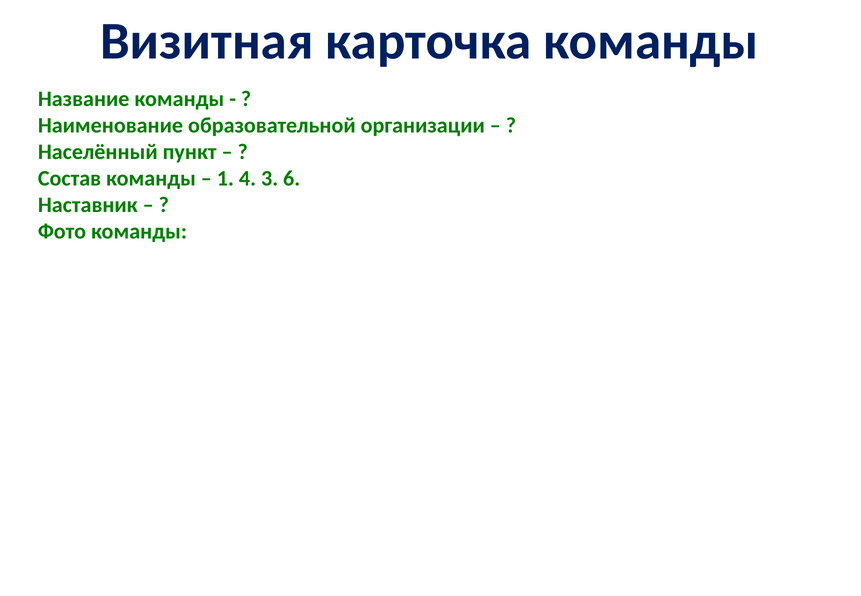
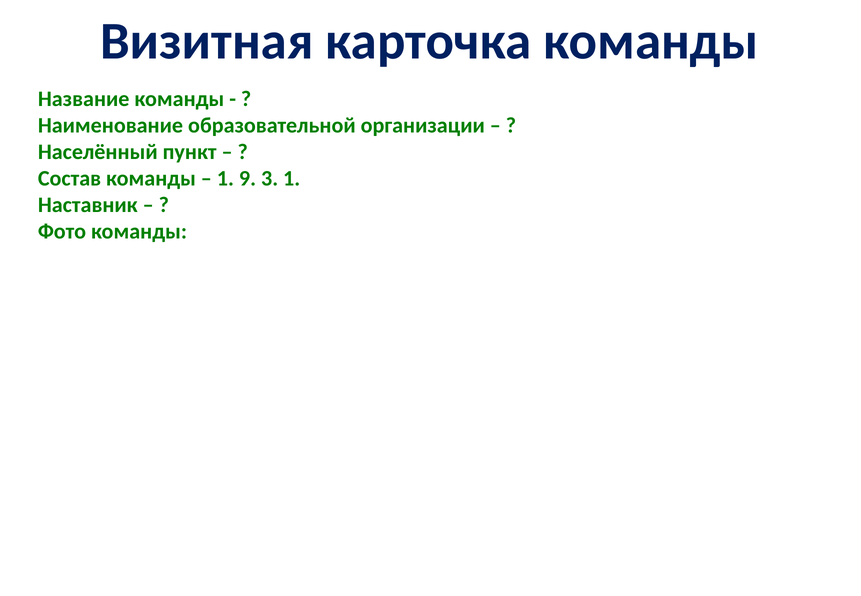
4: 4 -> 9 (247, 178)
3 6: 6 -> 1 (292, 178)
